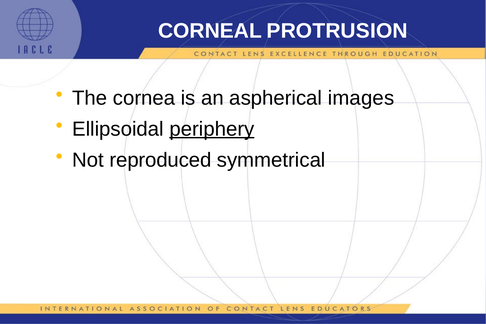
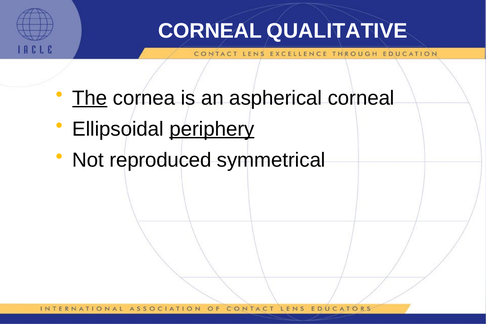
PROTRUSION: PROTRUSION -> QUALITATIVE (337, 31)
The underline: none -> present (90, 98)
aspherical images: images -> corneal (361, 98)
